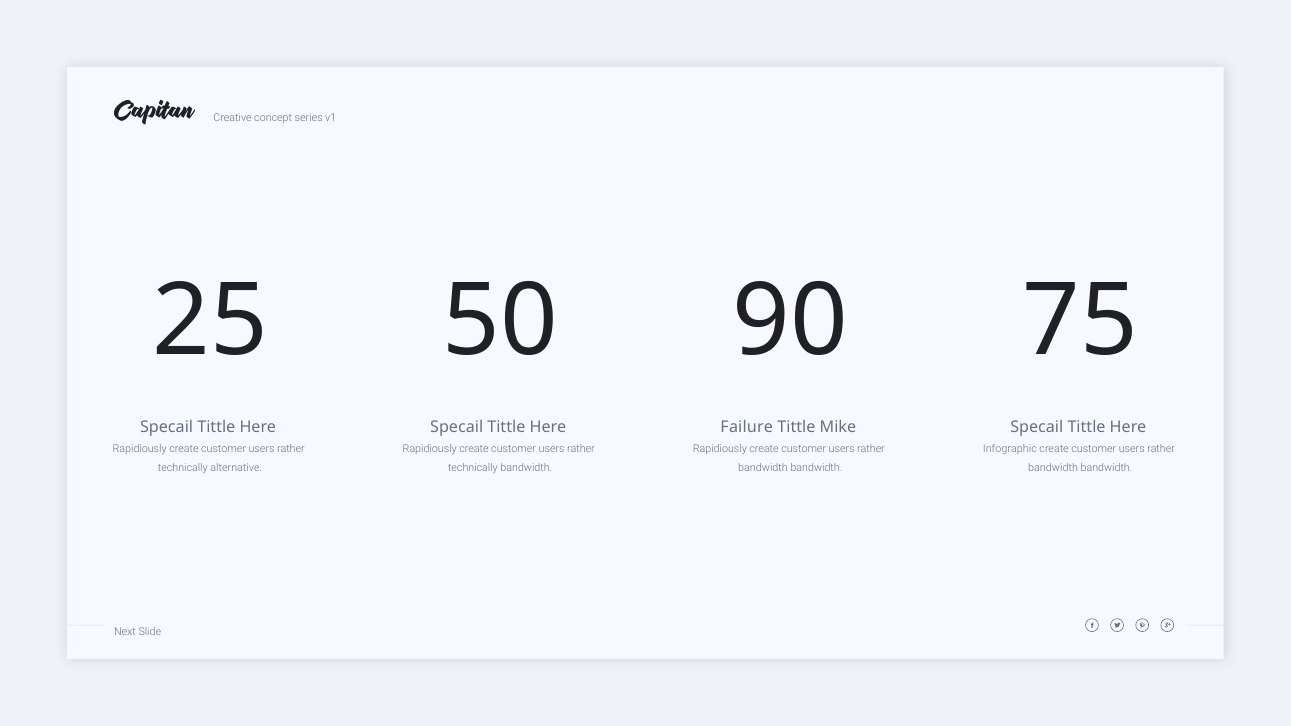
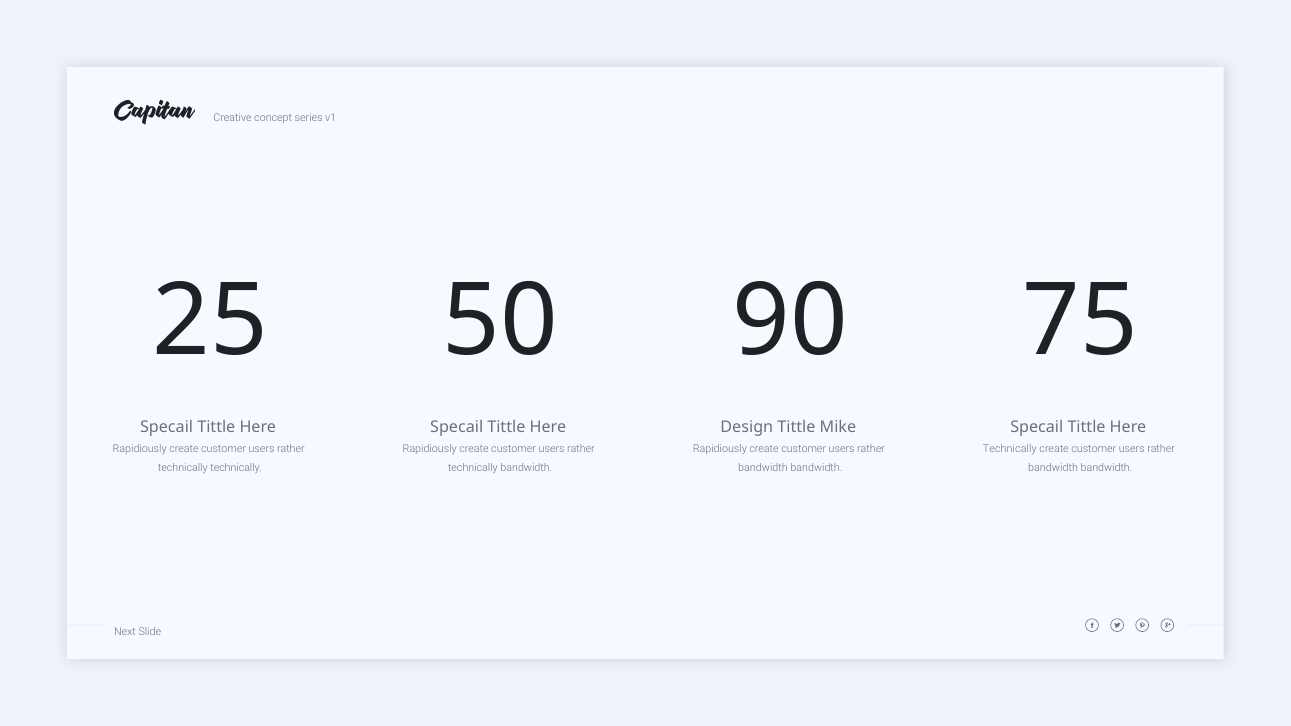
Failure: Failure -> Design (747, 427)
Infographic: Infographic -> Technically (1010, 449)
technically alternative: alternative -> technically (236, 468)
